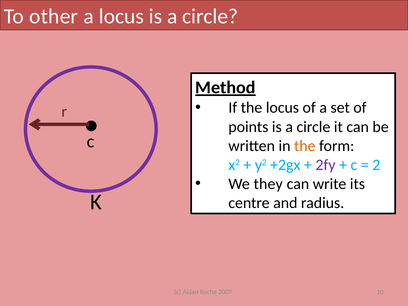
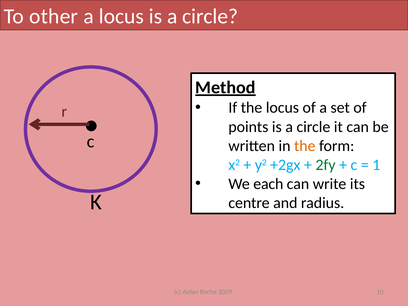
2fy colour: purple -> green (325, 165)
2: 2 -> 1 (376, 165)
they: they -> each (268, 184)
